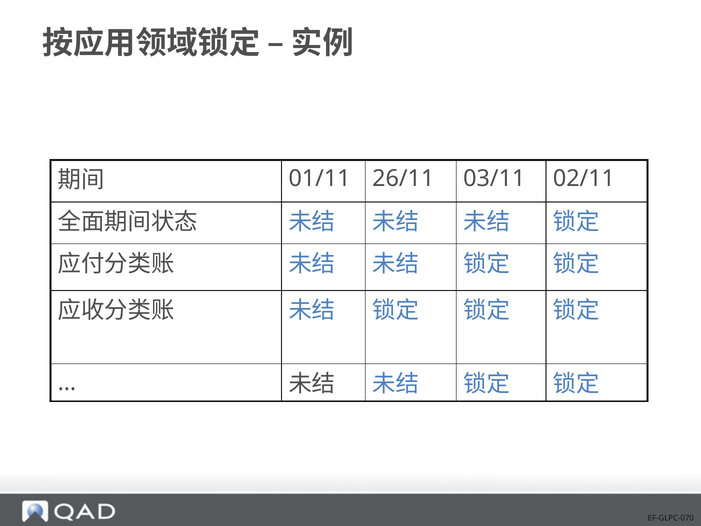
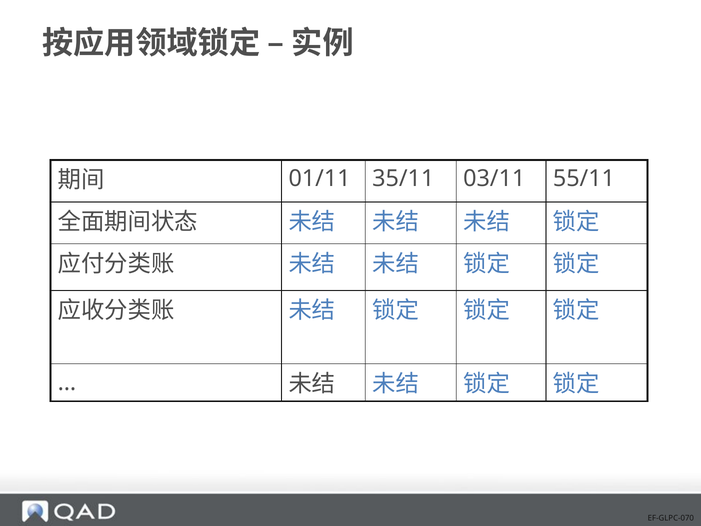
26/11: 26/11 -> 35/11 (403, 179)
02/11: 02/11 -> 55/11 (584, 179)
